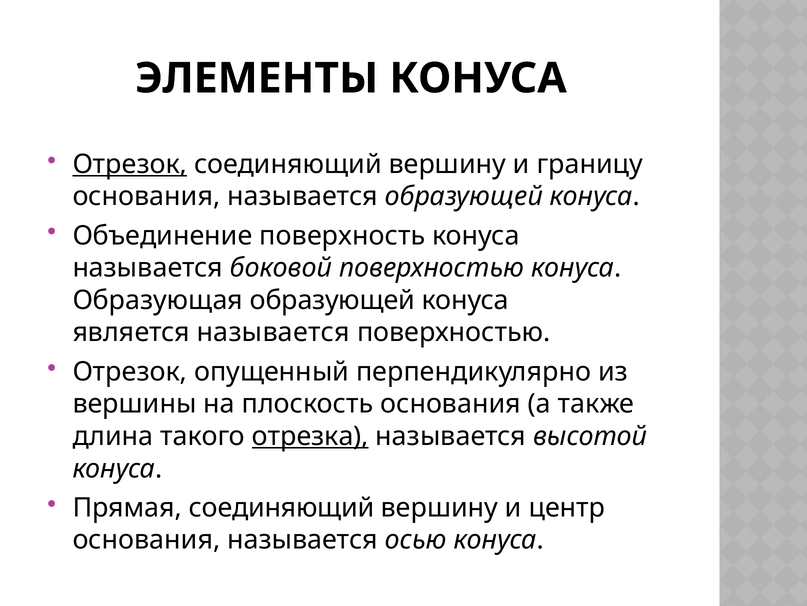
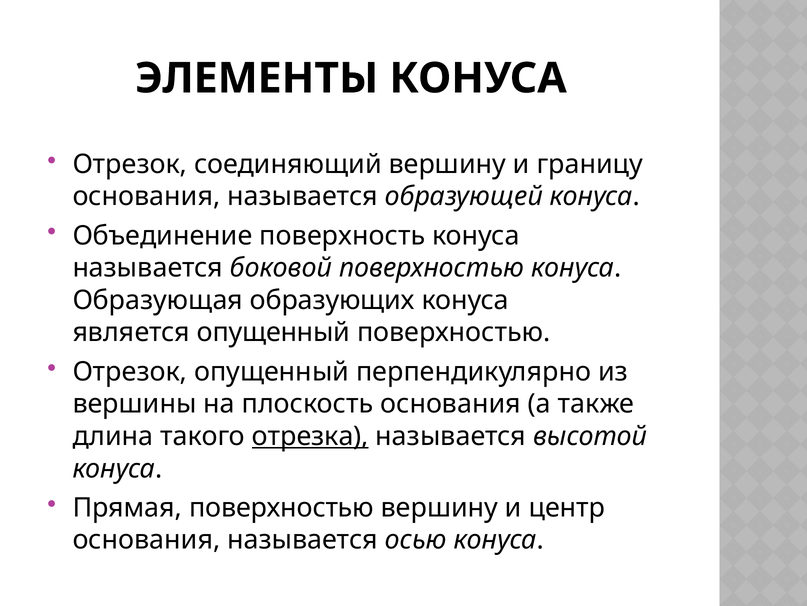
Отрезок underline: present -> none (130, 164)
Образующая образующей: образующей -> образующих (332, 300)
является называется: называется -> опущенный (273, 332)
Прямая соединяющий: соединяющий -> поверхностью (282, 507)
